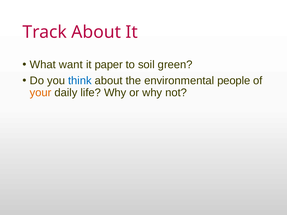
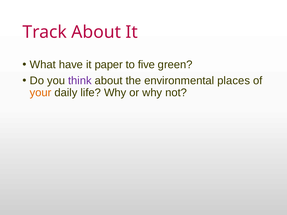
want: want -> have (71, 65)
soil: soil -> five (146, 65)
think colour: blue -> purple (80, 81)
people: people -> places (234, 81)
